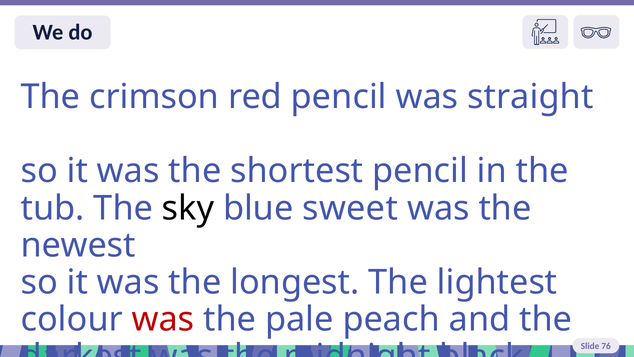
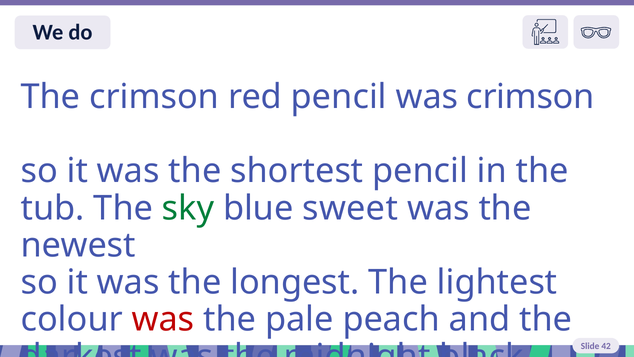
was straight: straight -> crimson (530, 97)
sky colour: black -> green (188, 208)
76: 76 -> 42 (606, 346)
